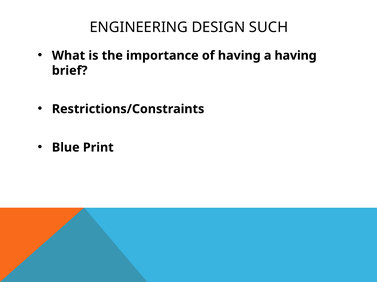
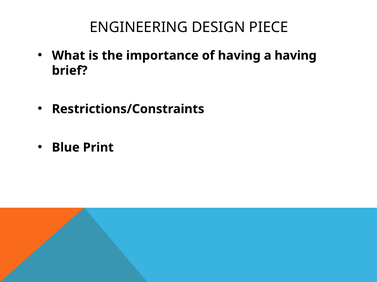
SUCH: SUCH -> PIECE (269, 27)
